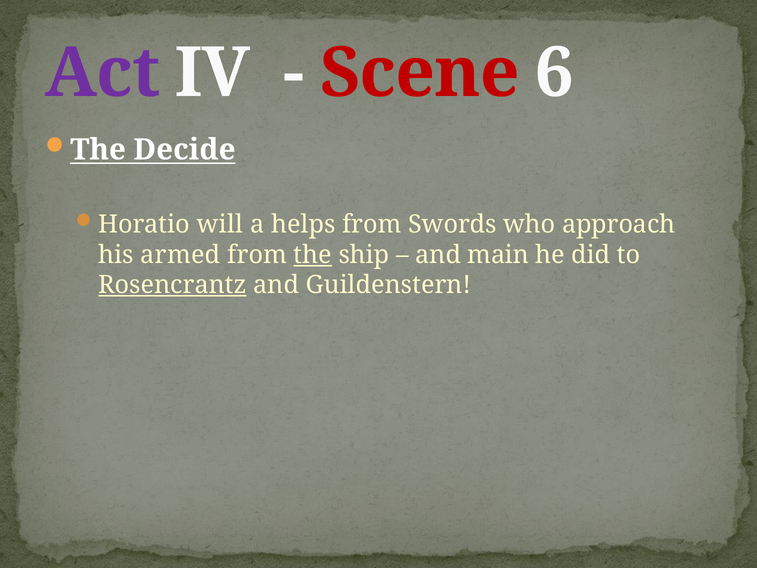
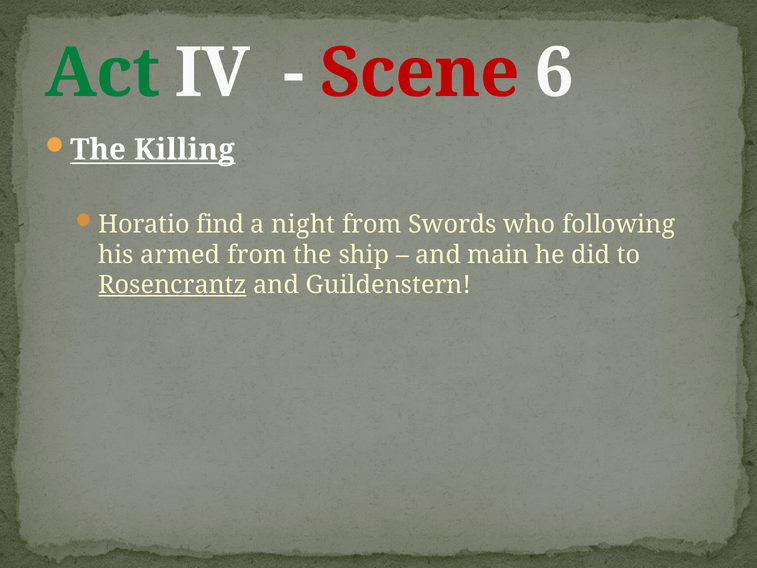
Act colour: purple -> green (102, 73)
Decide: Decide -> Killing (184, 150)
will: will -> find (220, 224)
helps: helps -> night (303, 224)
approach: approach -> following (619, 224)
the underline: present -> none (313, 255)
